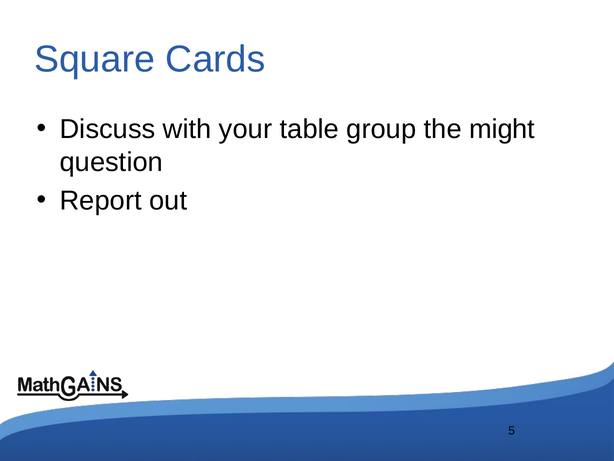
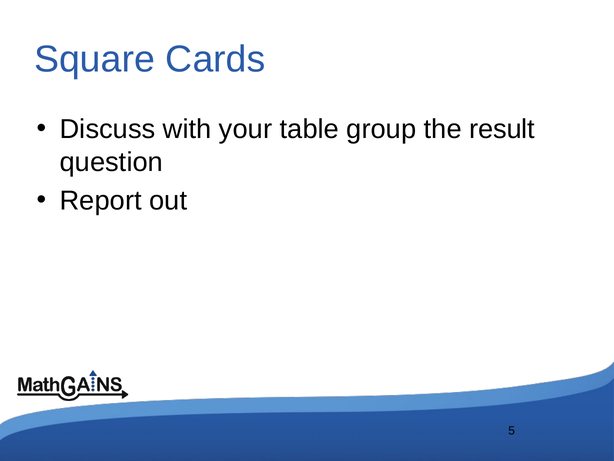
might: might -> result (502, 129)
